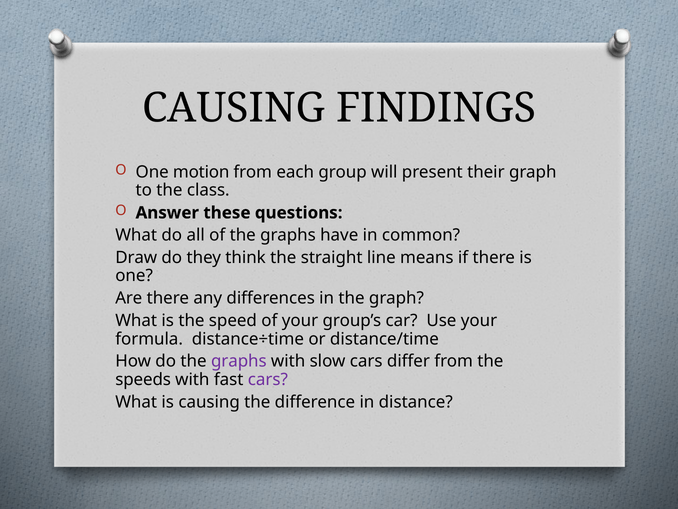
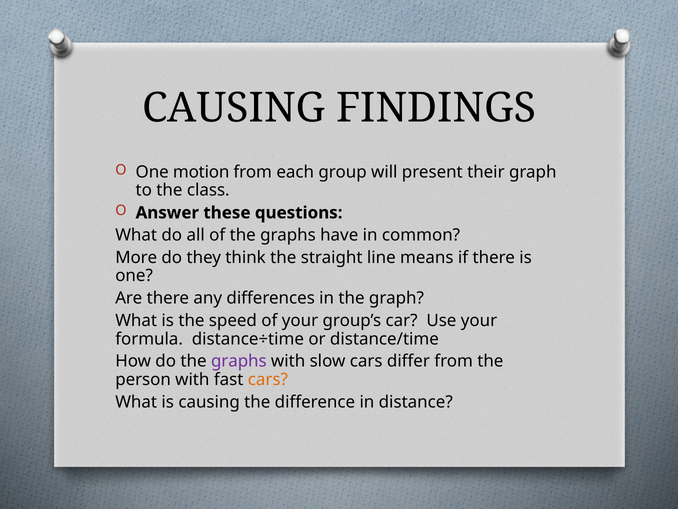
Draw: Draw -> More (136, 257)
speeds: speeds -> person (143, 379)
cars colour: purple -> orange (268, 379)
